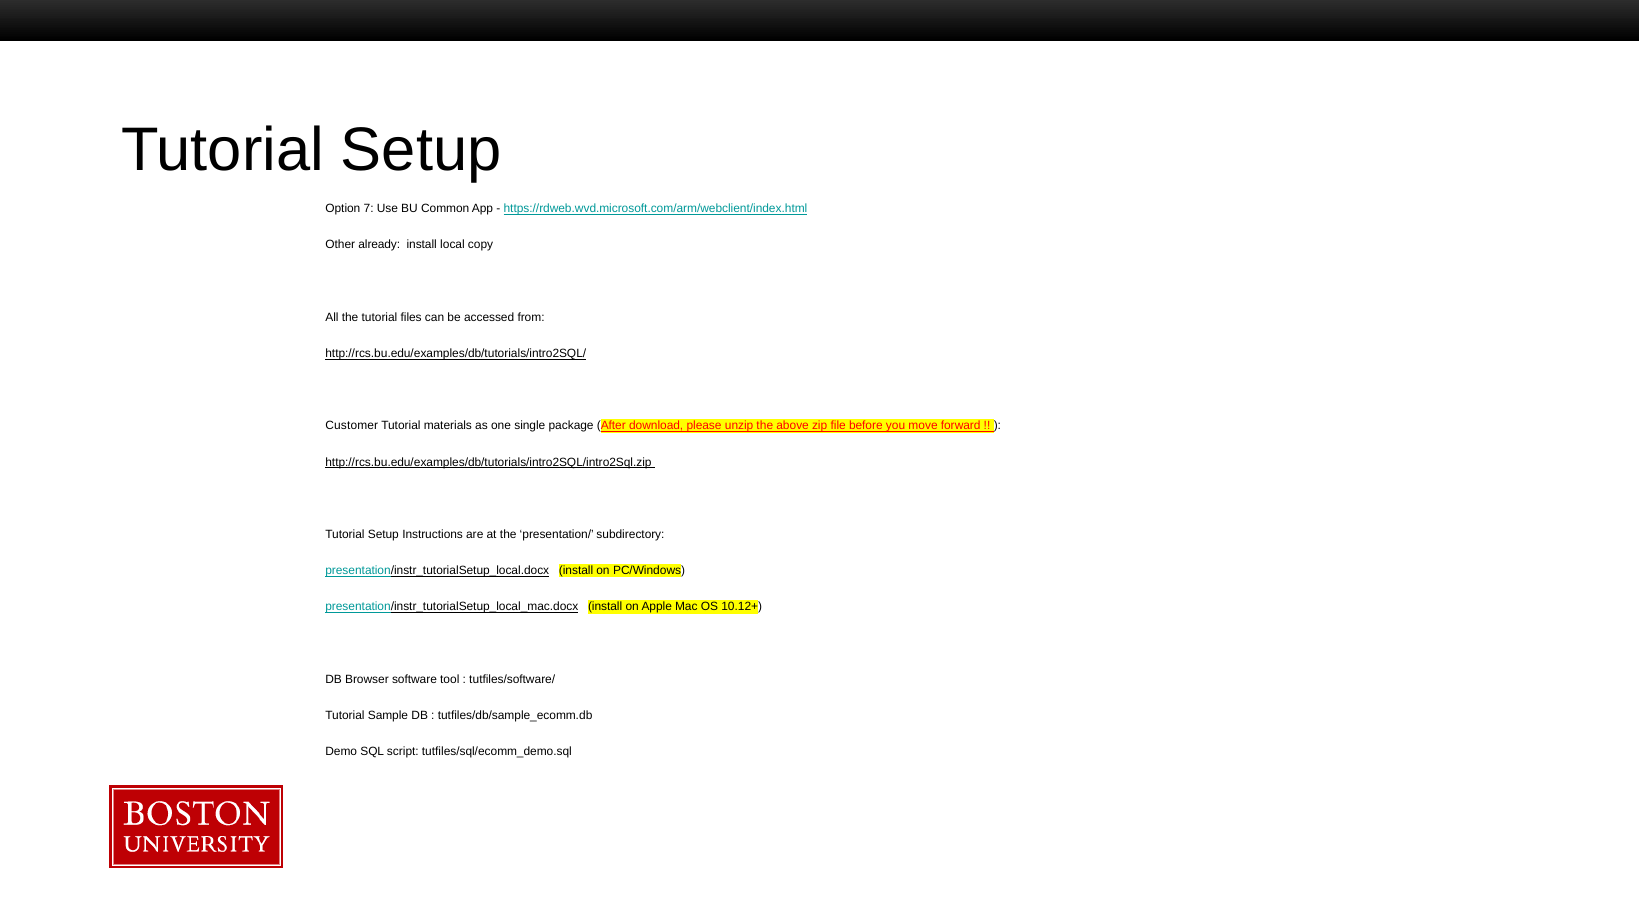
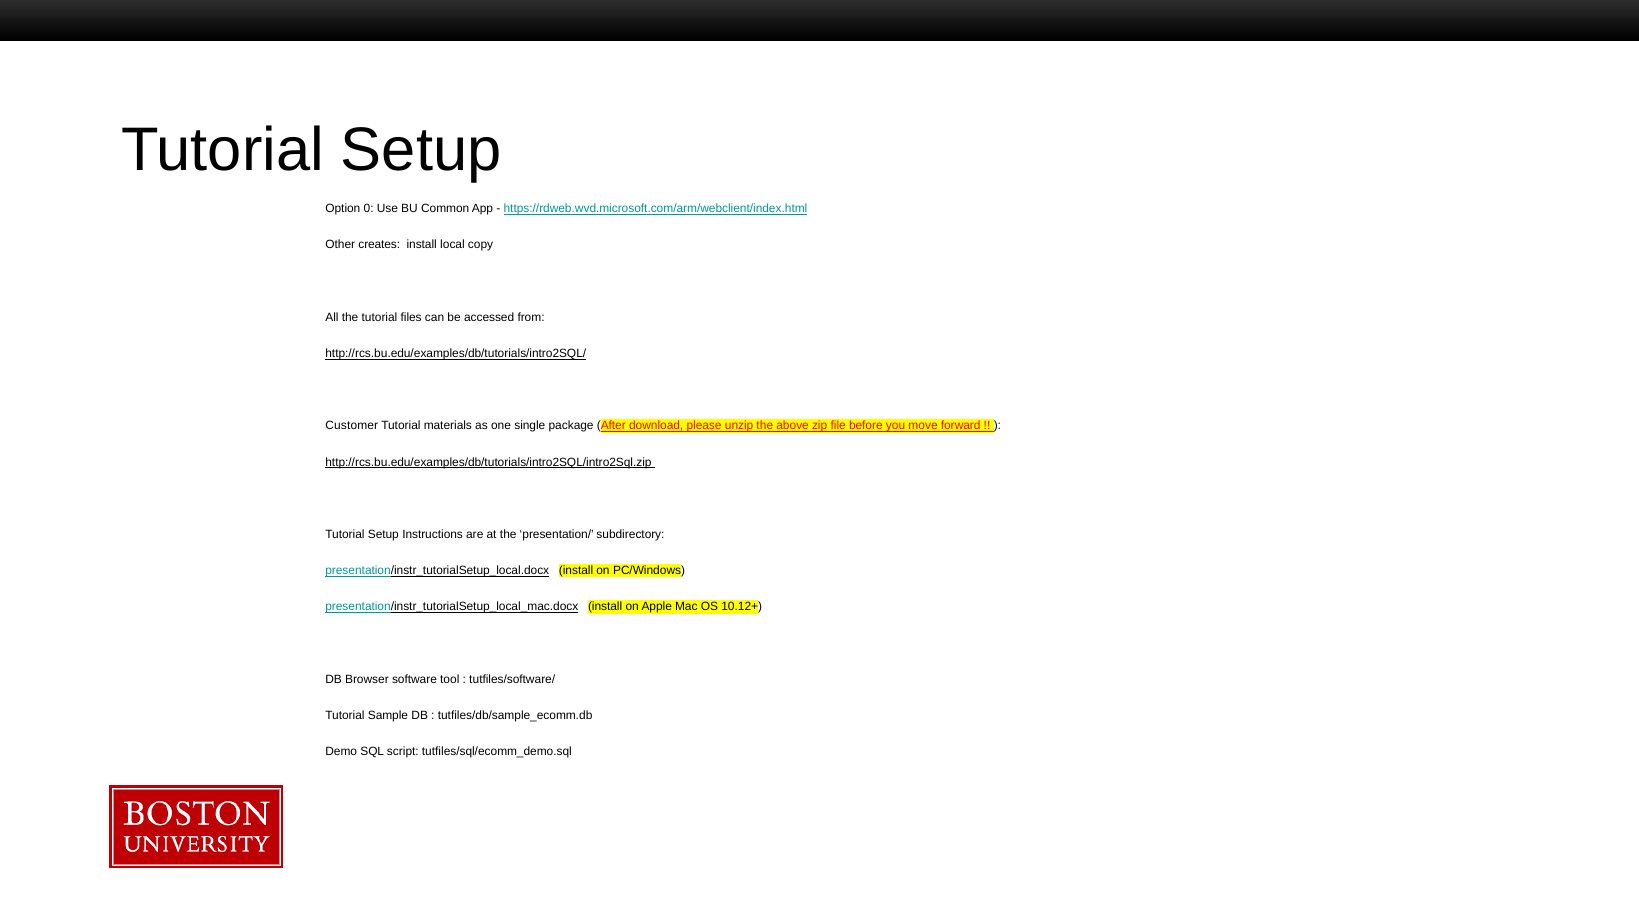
7: 7 -> 0 (369, 209)
already: already -> creates (379, 245)
